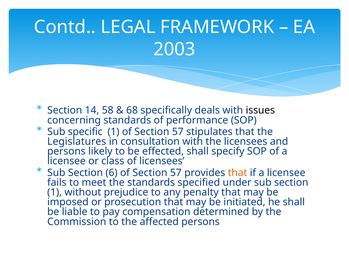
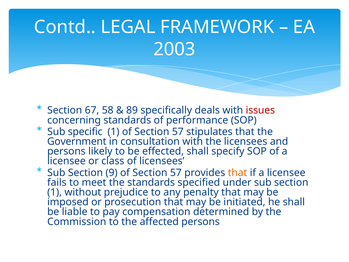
14: 14 -> 67 (92, 110)
68: 68 -> 89 (132, 110)
issues colour: black -> red (260, 110)
Legislatures: Legislatures -> Government (77, 141)
6: 6 -> 9 (112, 173)
